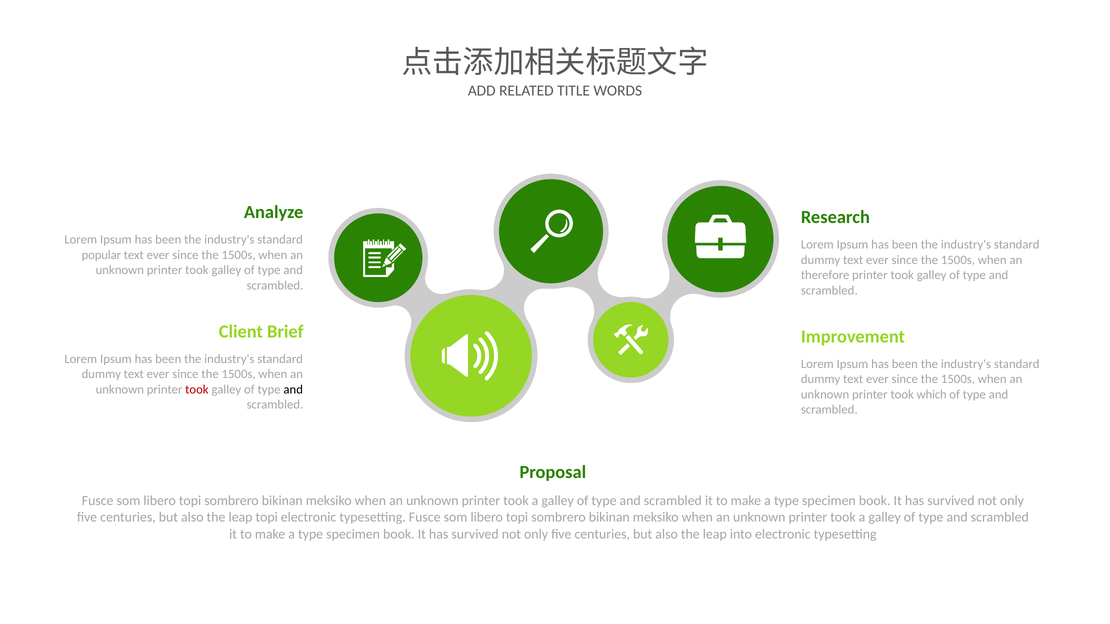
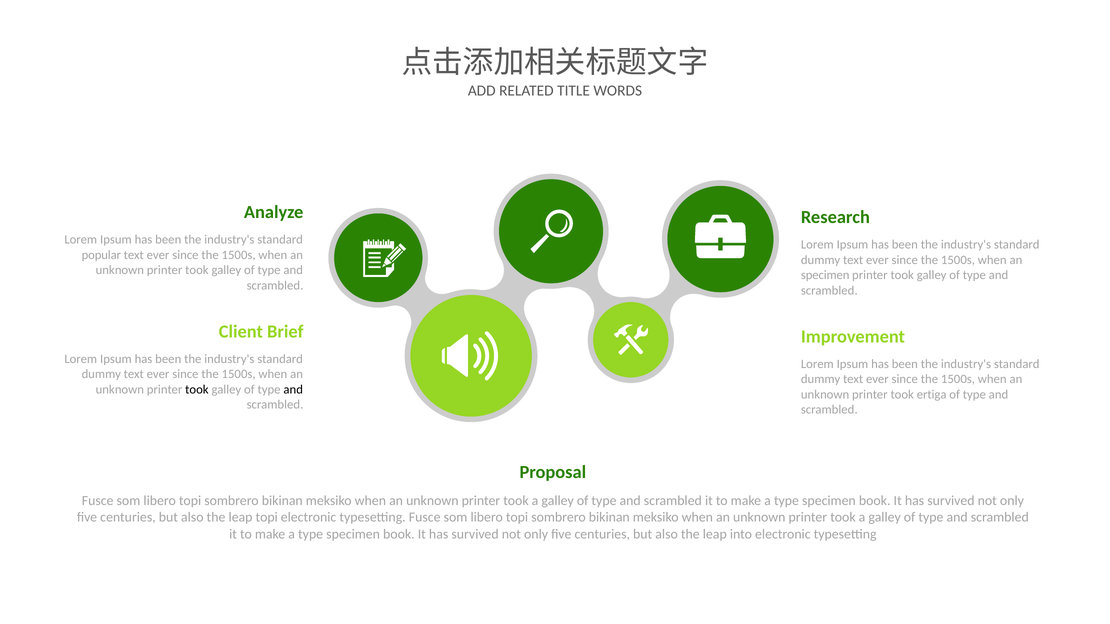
therefore: therefore -> specimen (825, 275)
took colour: red -> black (197, 390)
which: which -> ertiga (932, 395)
